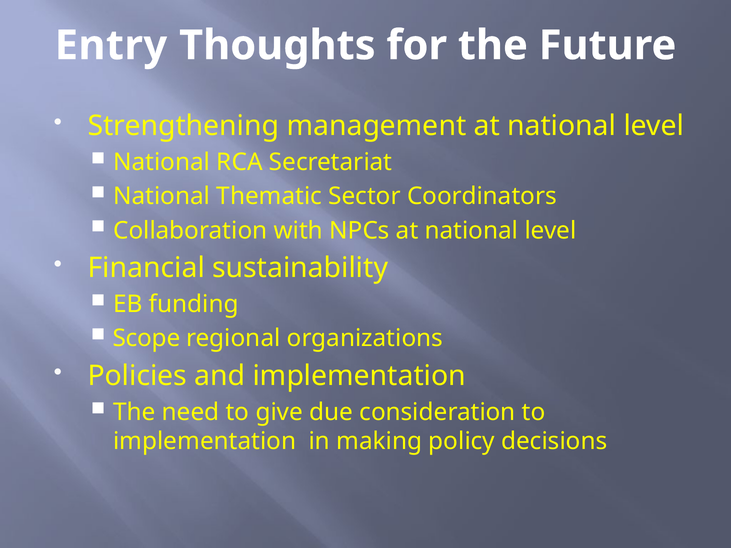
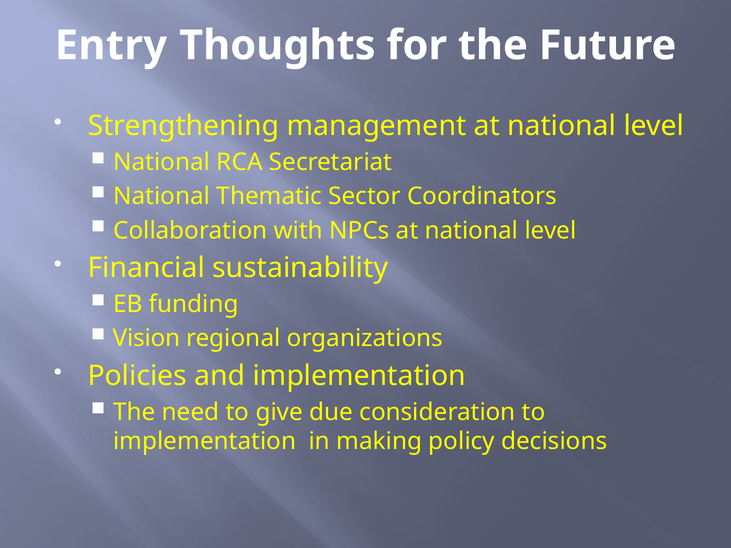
Scope: Scope -> Vision (147, 339)
